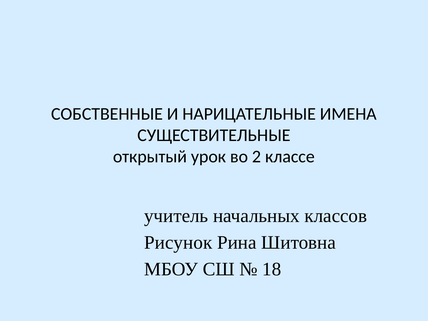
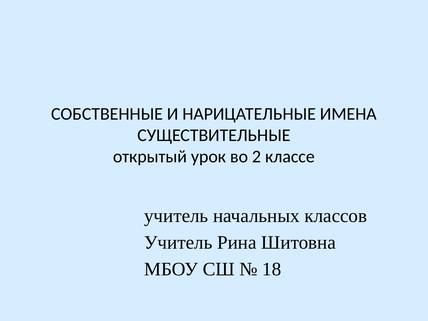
Рисунок: Рисунок -> Учитель (178, 242)
